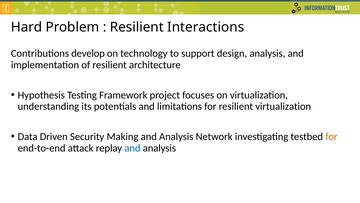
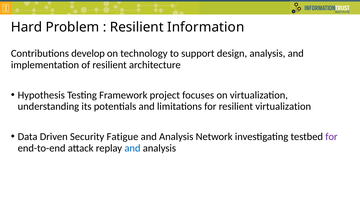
Interactions: Interactions -> Information (206, 27)
Making: Making -> Fatigue (123, 136)
for colour: orange -> purple (331, 136)
